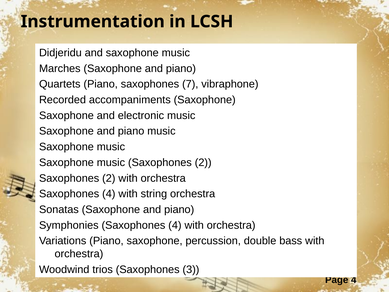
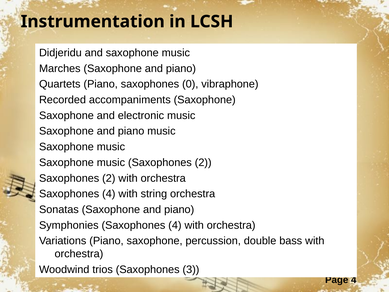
7: 7 -> 0 (190, 84)
